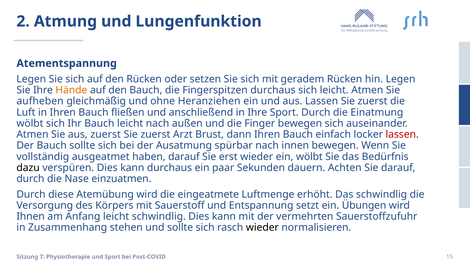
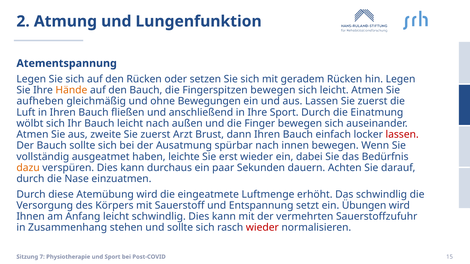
Fingerspitzen durchaus: durchaus -> bewegen (273, 90)
Heranziehen: Heranziehen -> Bewegungen (209, 101)
aus zuerst: zuerst -> zweite (106, 135)
haben darauf: darauf -> leichte (184, 157)
ein wölbt: wölbt -> dabei (309, 157)
dazu colour: black -> orange (28, 168)
wieder colour: black -> red (262, 228)
